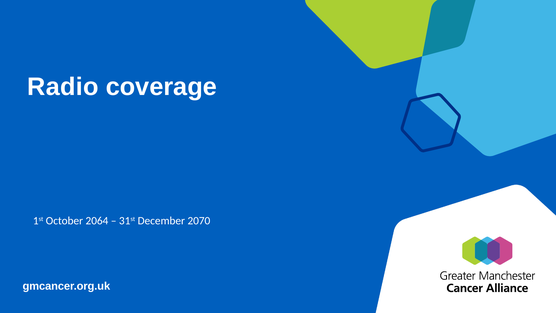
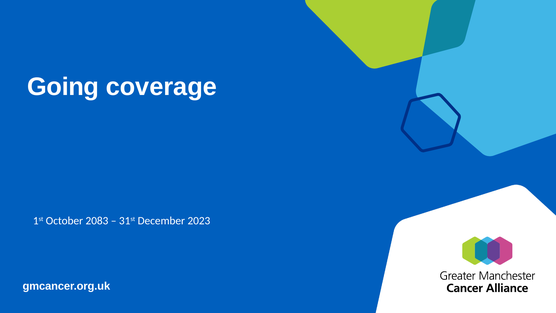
Radio: Radio -> Going (63, 87)
2064: 2064 -> 2083 (97, 221)
2070: 2070 -> 2023 (199, 221)
